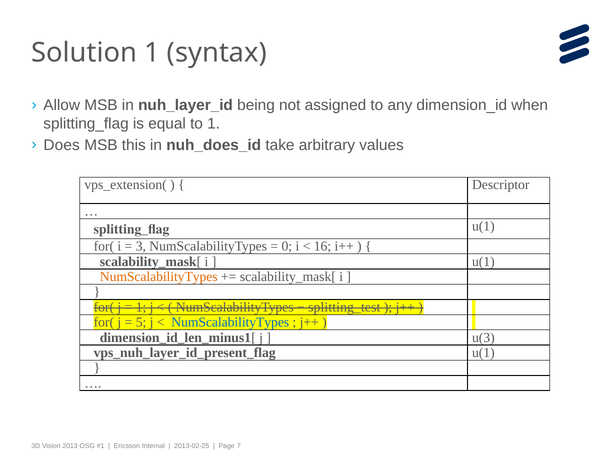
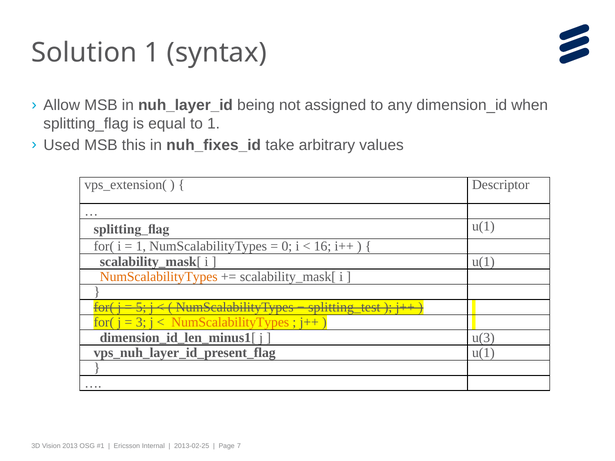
Does: Does -> Used (62, 145)
nuh_does_id: nuh_does_id -> nuh_fixes_id (214, 145)
3: 3 -> 1 (141, 246)
1: 1 -> 5 (141, 307)
5: 5 -> 3 (141, 322)
NumScalabilityTypes colour: blue -> orange (230, 322)
